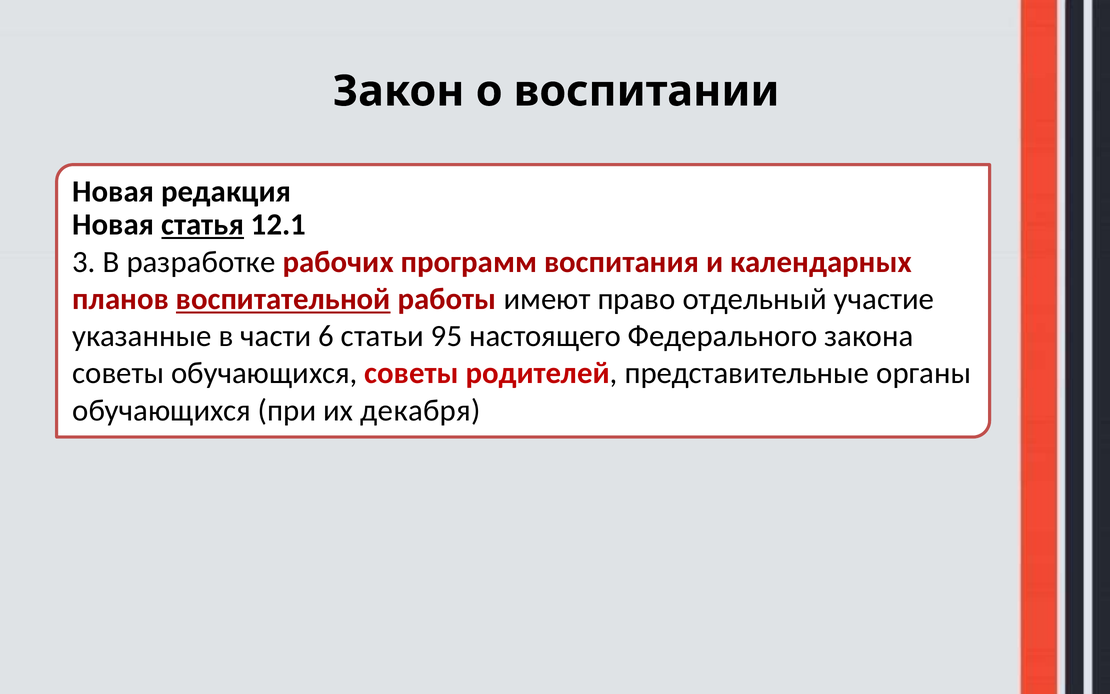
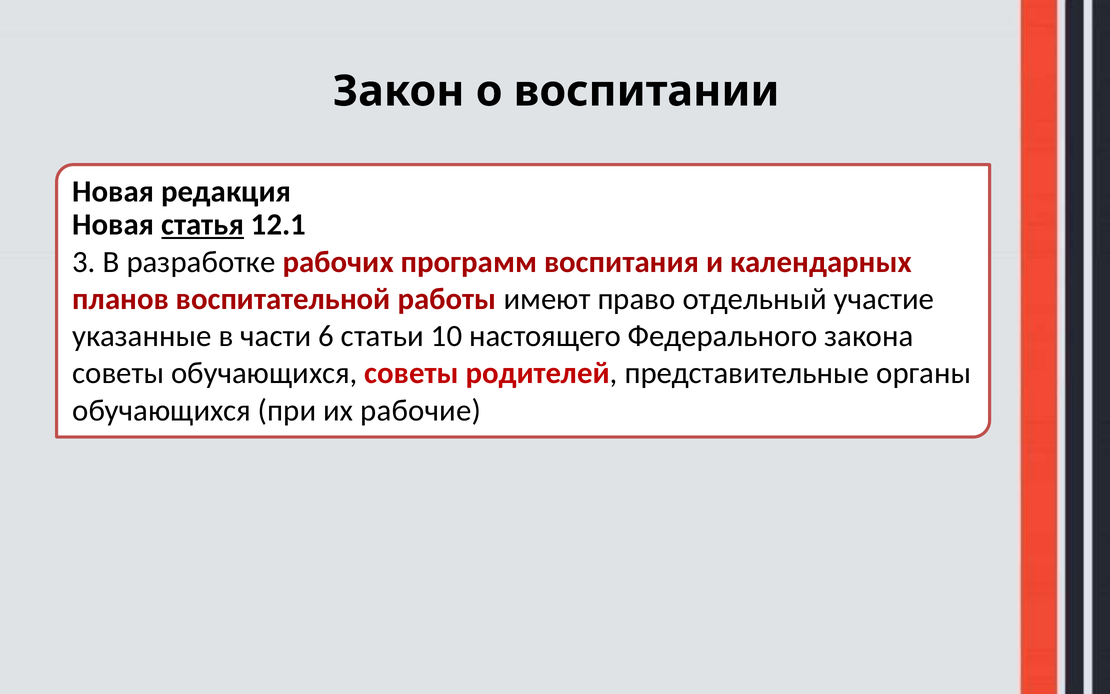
воспитательной underline: present -> none (283, 299)
95: 95 -> 10 (446, 336)
декабря: декабря -> рабочие (421, 410)
